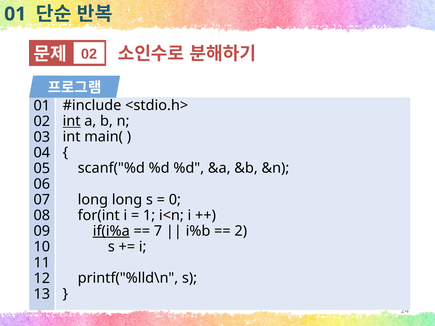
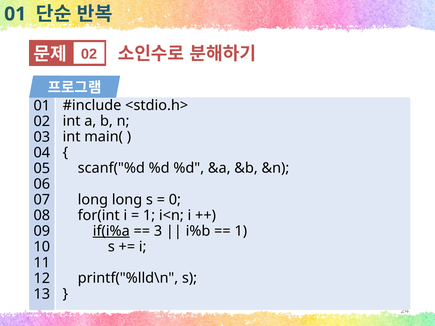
int underline: present -> none (72, 121)
7: 7 -> 3 (158, 231)
2: 2 -> 1 (241, 231)
